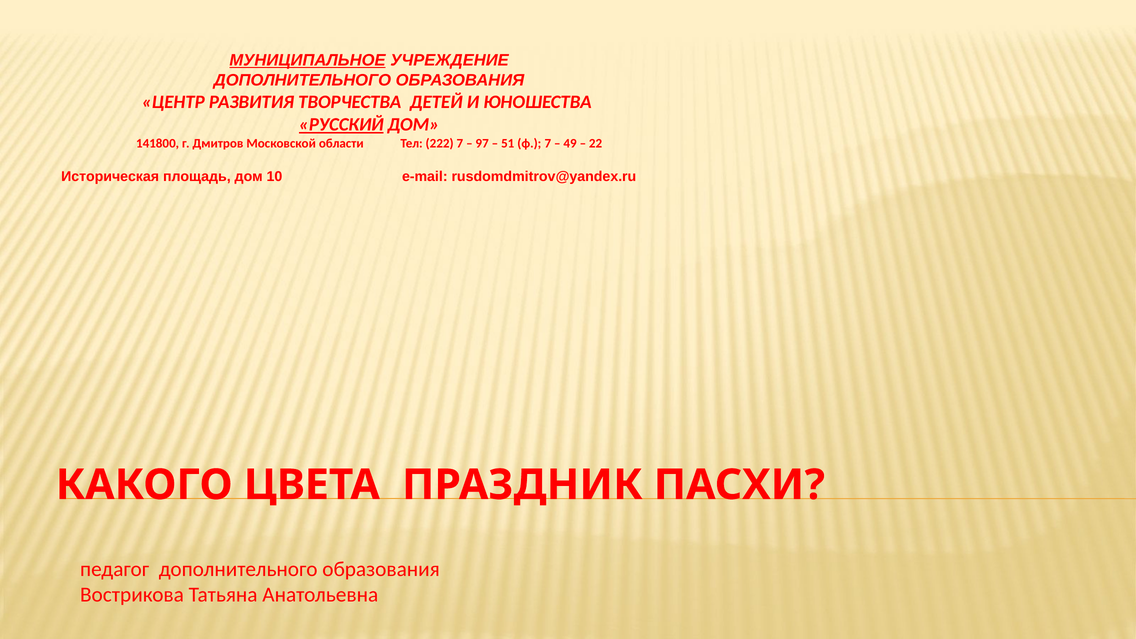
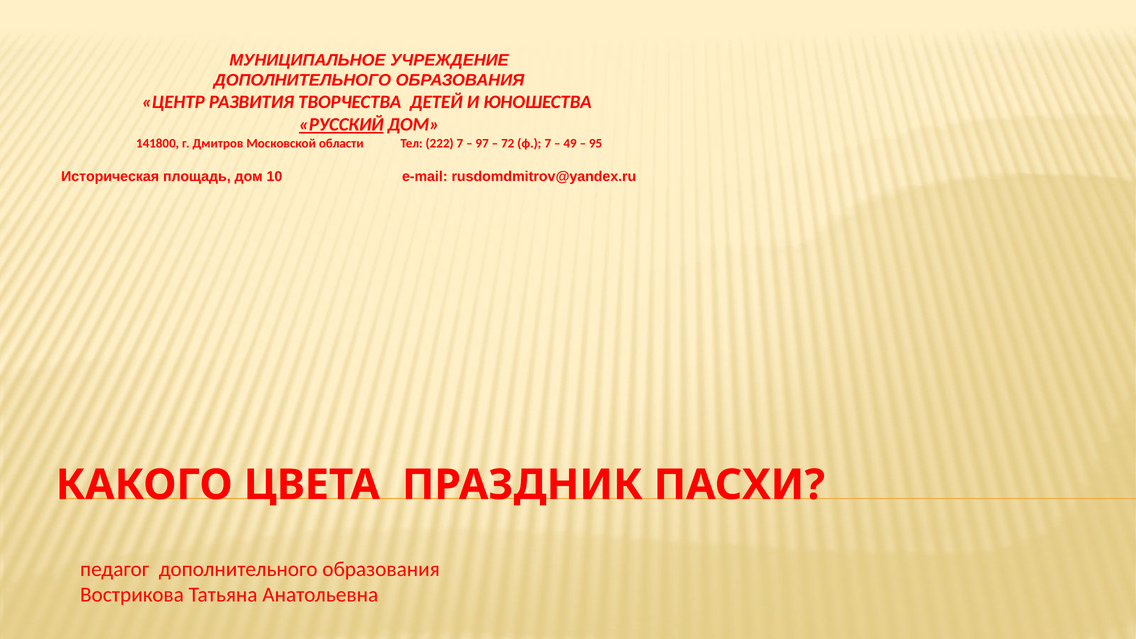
МУНИЦИПАЛЬНОЕ underline: present -> none (307, 61)
51: 51 -> 72 (508, 143)
22: 22 -> 95 (596, 143)
